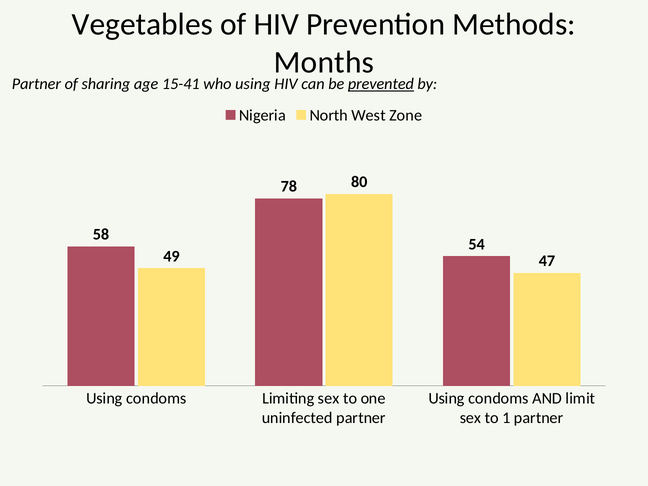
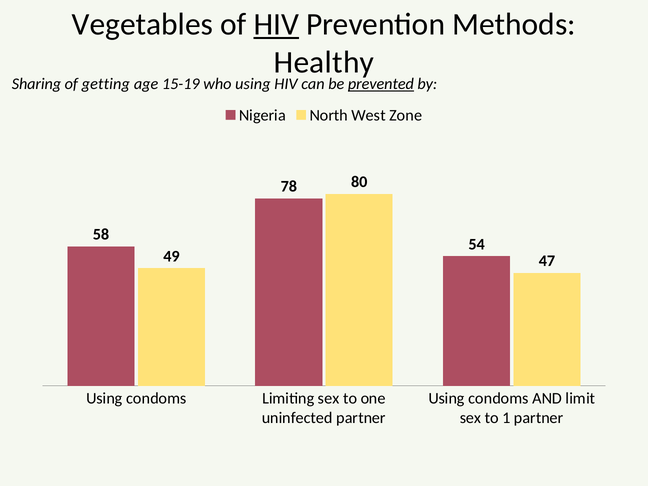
HIV underline: none -> present (276, 24)
Months: Months -> Healthy (324, 62)
Partner: Partner -> Sharing (36, 84)
sharing: sharing -> getting (106, 84)
15-41: 15-41 -> 15-19 (181, 84)
